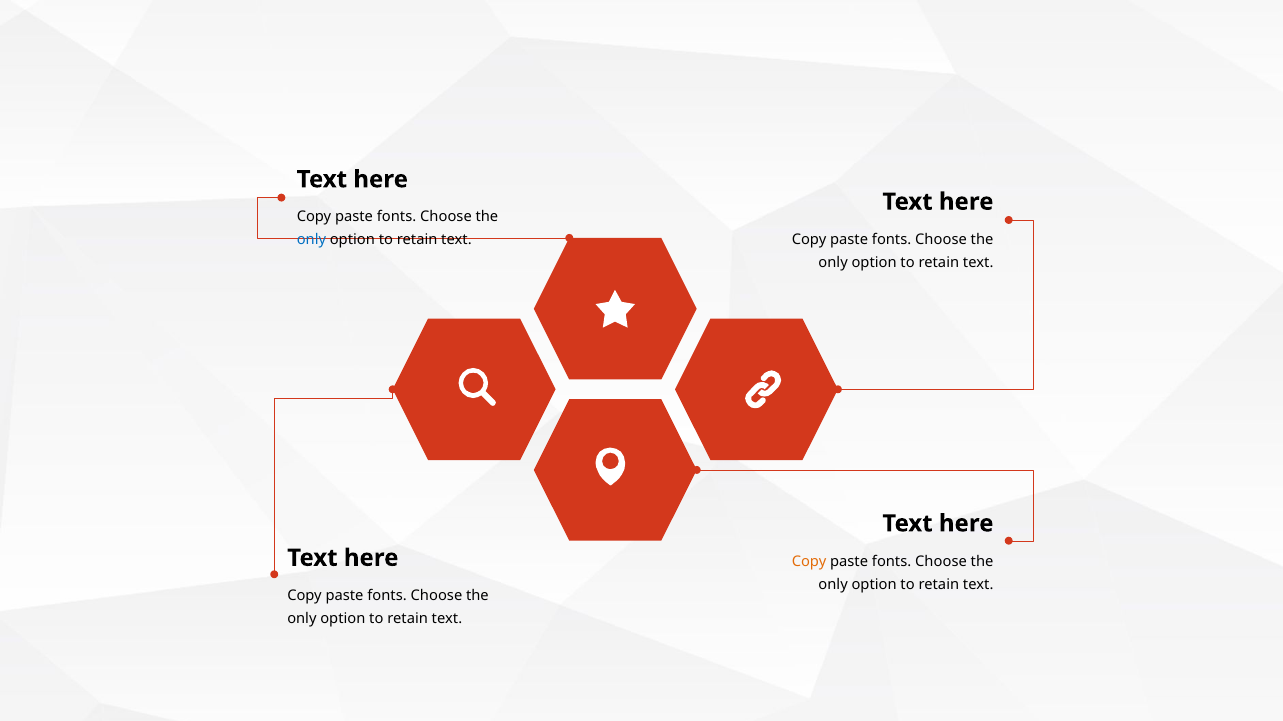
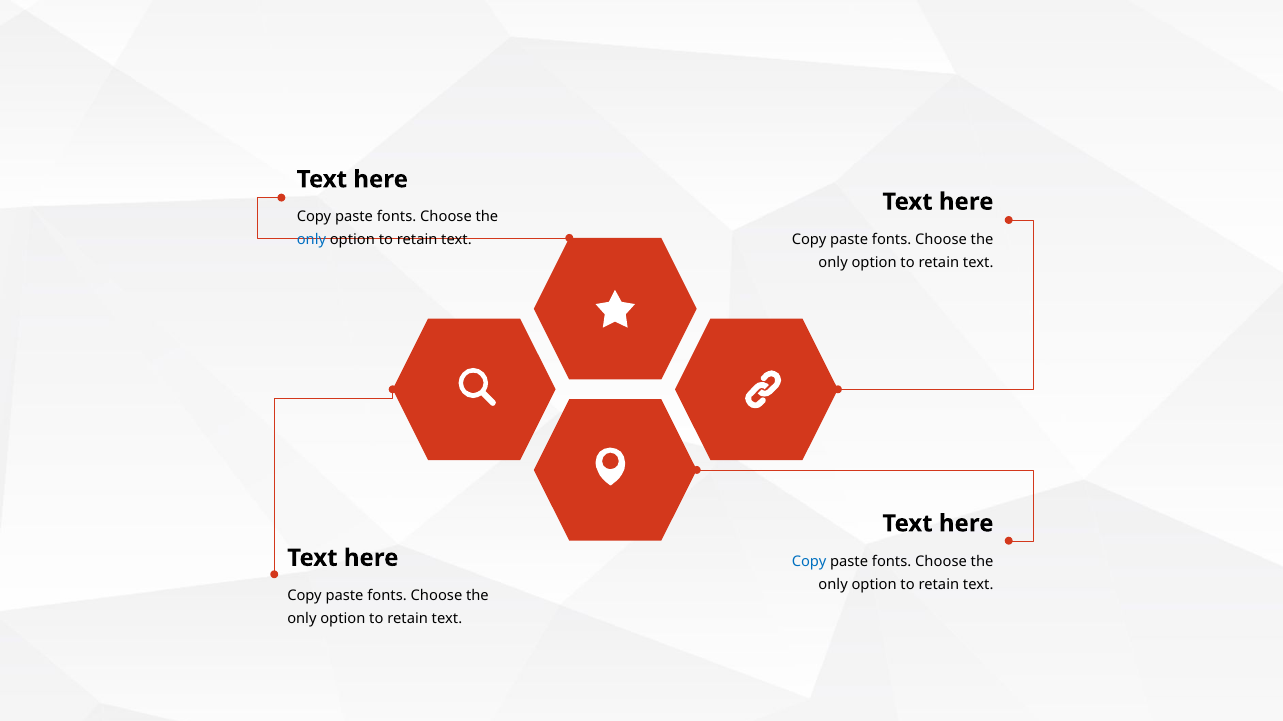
Copy colour: orange -> blue (809, 562)
